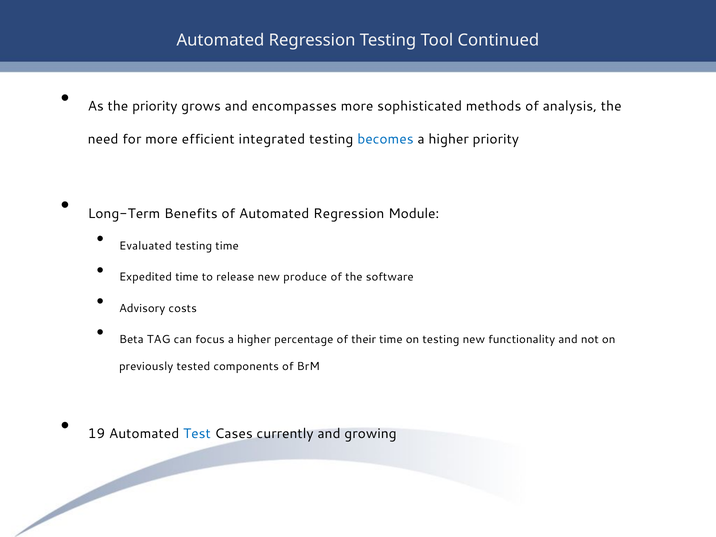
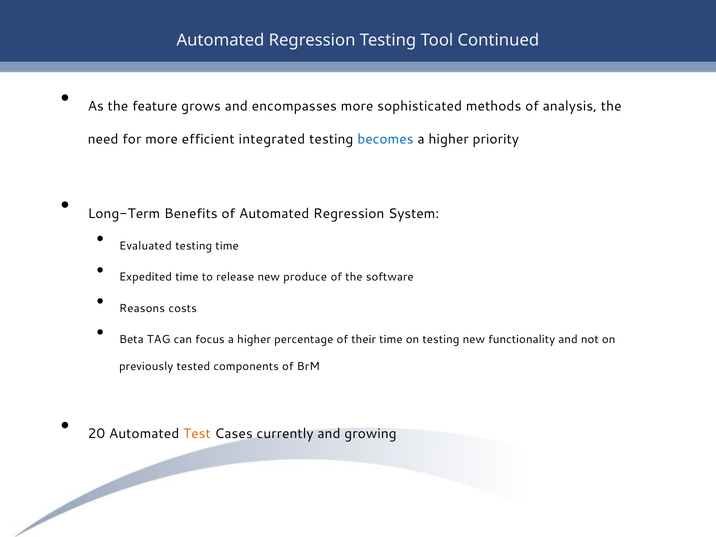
the priority: priority -> feature (155, 106)
Module: Module -> System (414, 214)
Advisory: Advisory -> Reasons (142, 308)
19: 19 -> 20 (96, 434)
Test colour: blue -> orange (197, 434)
